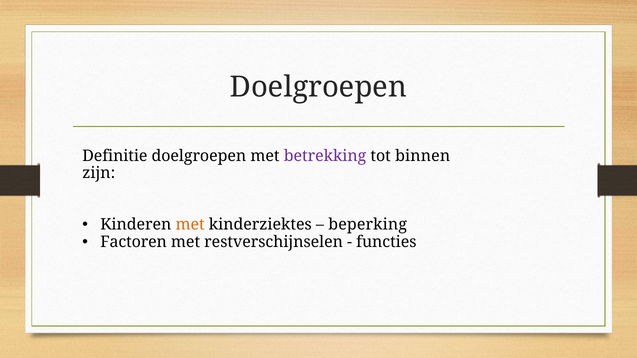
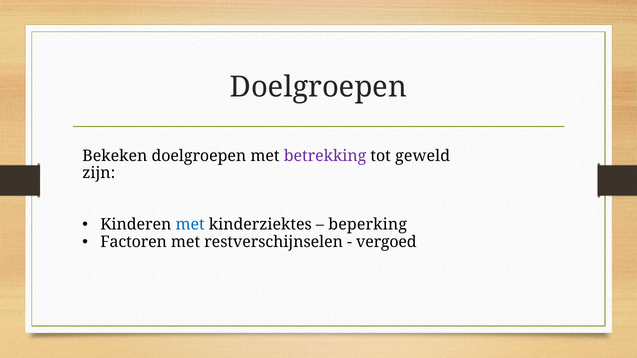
Definitie: Definitie -> Bekeken (115, 156)
binnen: binnen -> geweld (423, 156)
met colour: orange -> blue (190, 225)
functies: functies -> vergoed (386, 242)
